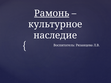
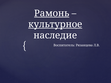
культурное underline: none -> present (55, 24)
